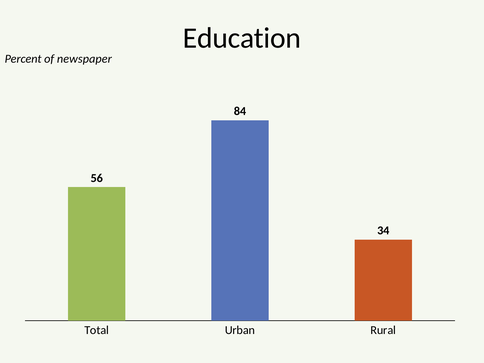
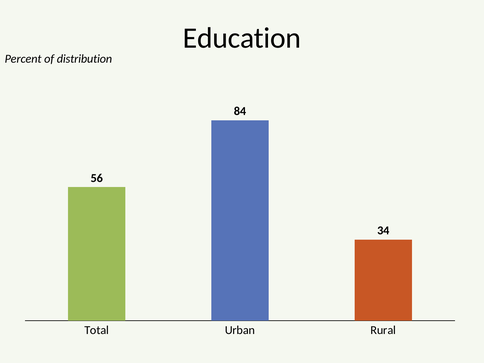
newspaper: newspaper -> distribution (84, 59)
